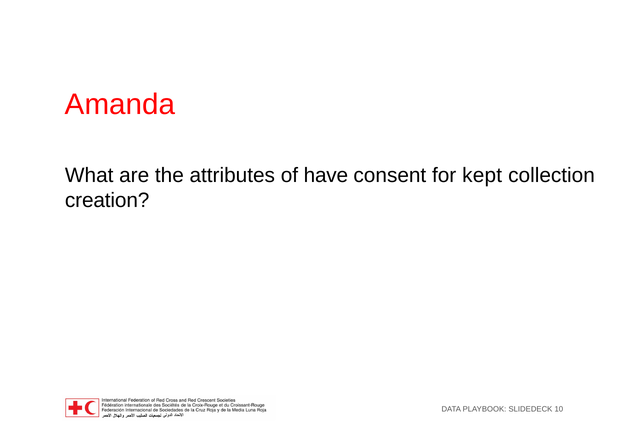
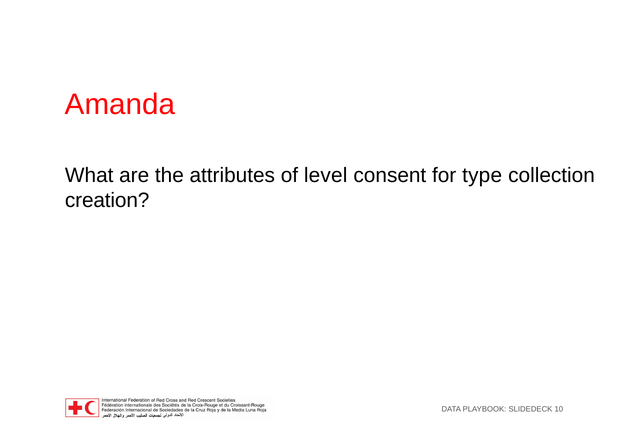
have: have -> level (326, 175)
kept: kept -> type (482, 175)
